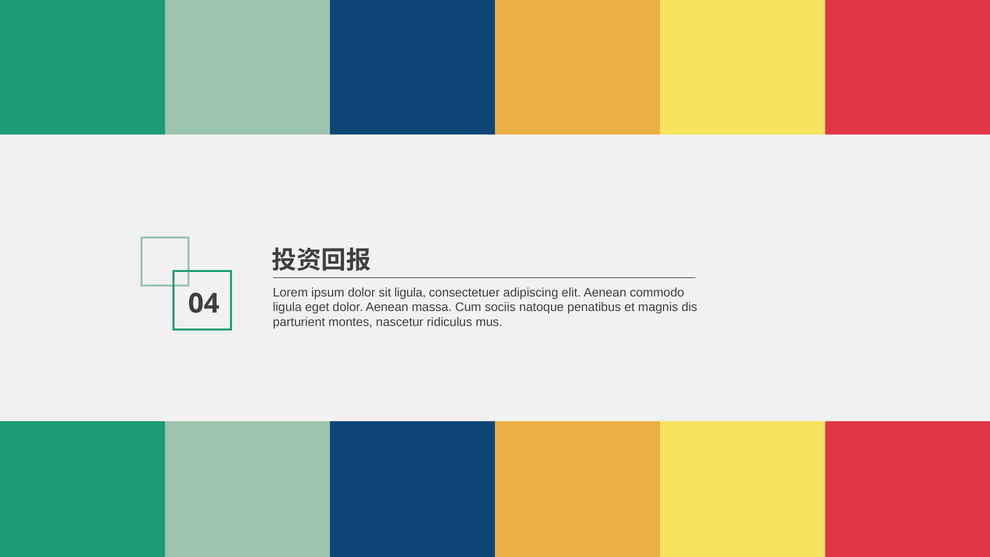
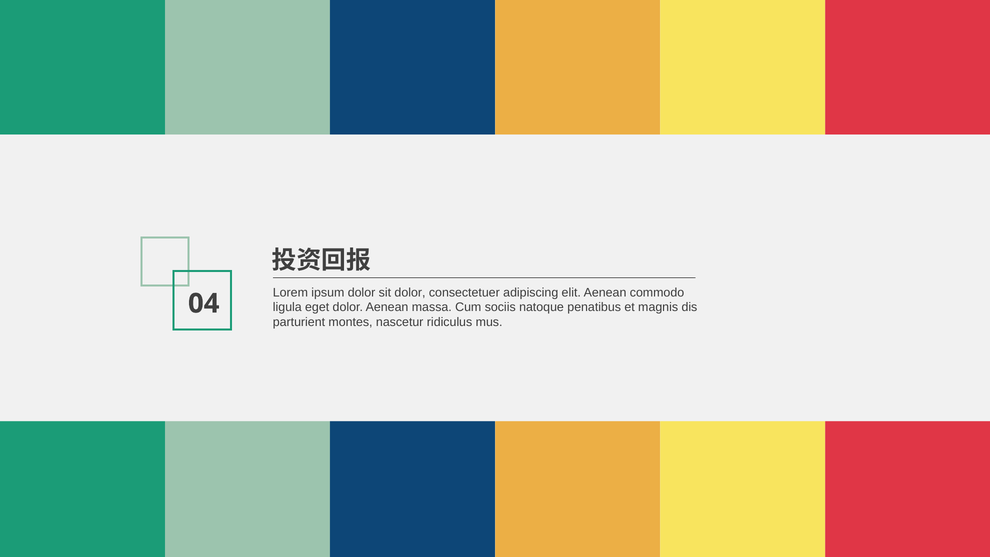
sit ligula: ligula -> dolor (410, 292)
